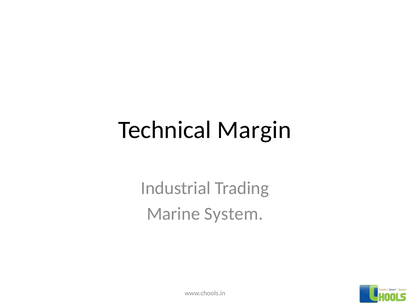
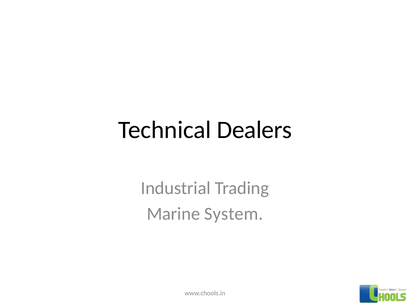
Margin: Margin -> Dealers (254, 130)
